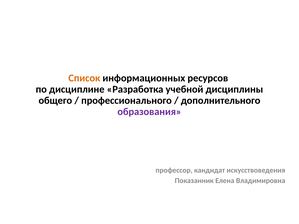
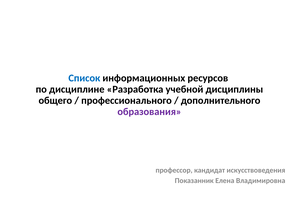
Список colour: orange -> blue (84, 78)
